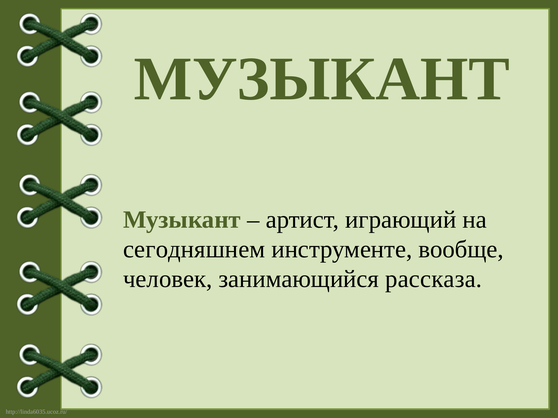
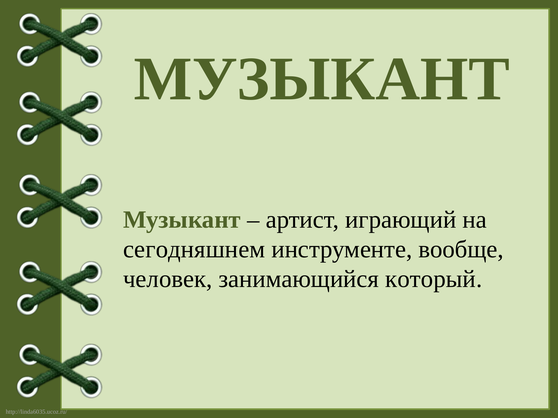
рассказа: рассказа -> который (434, 279)
